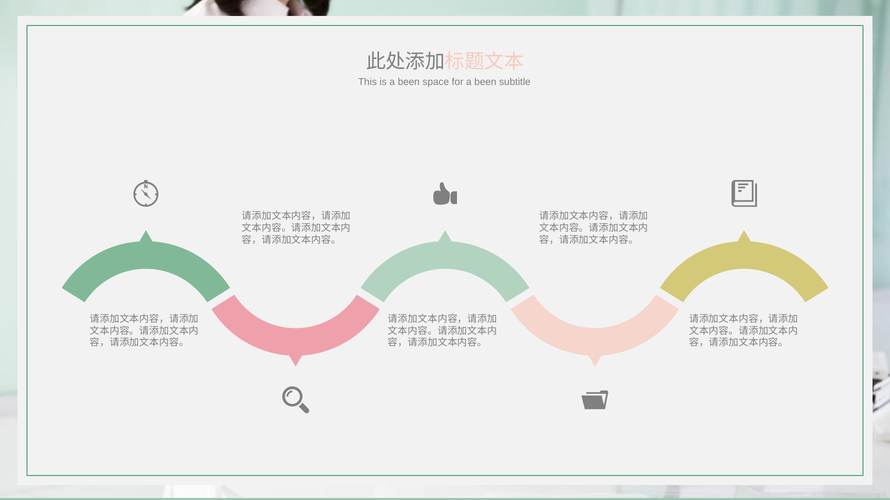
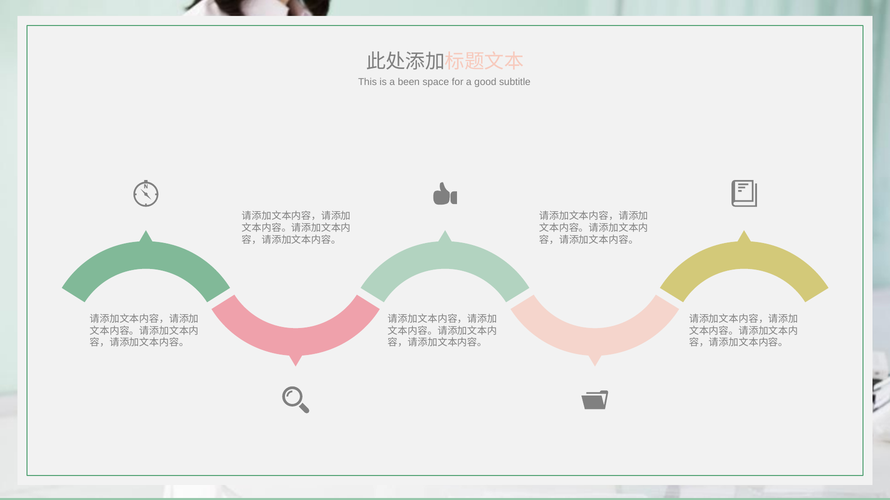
for a been: been -> good (485, 82)
